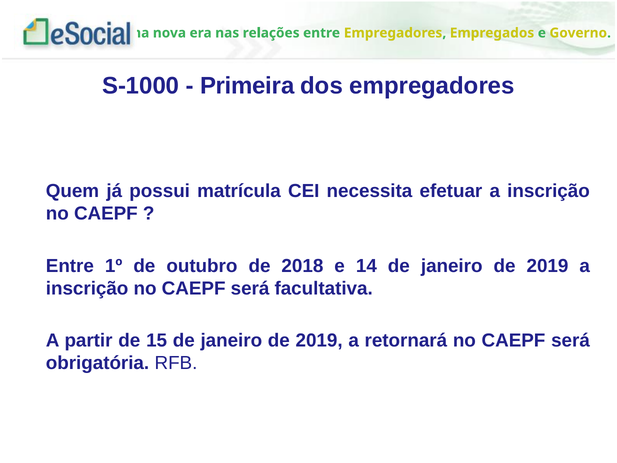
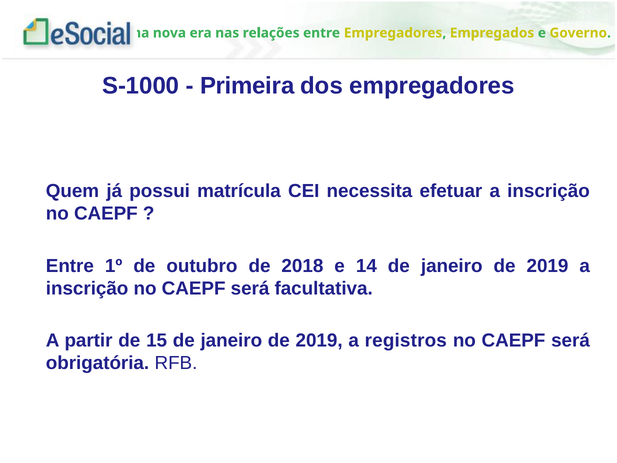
retornará: retornará -> registros (406, 340)
